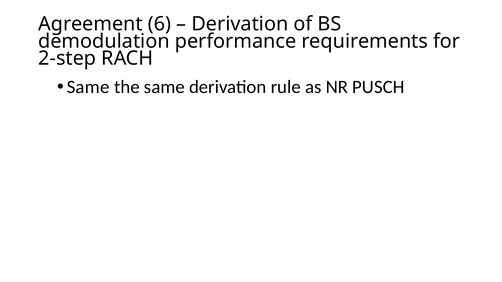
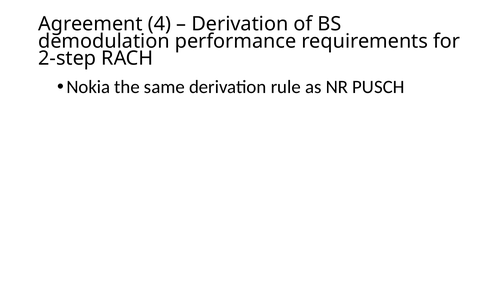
6: 6 -> 4 (159, 24)
Same: Same -> Nokia (88, 87)
